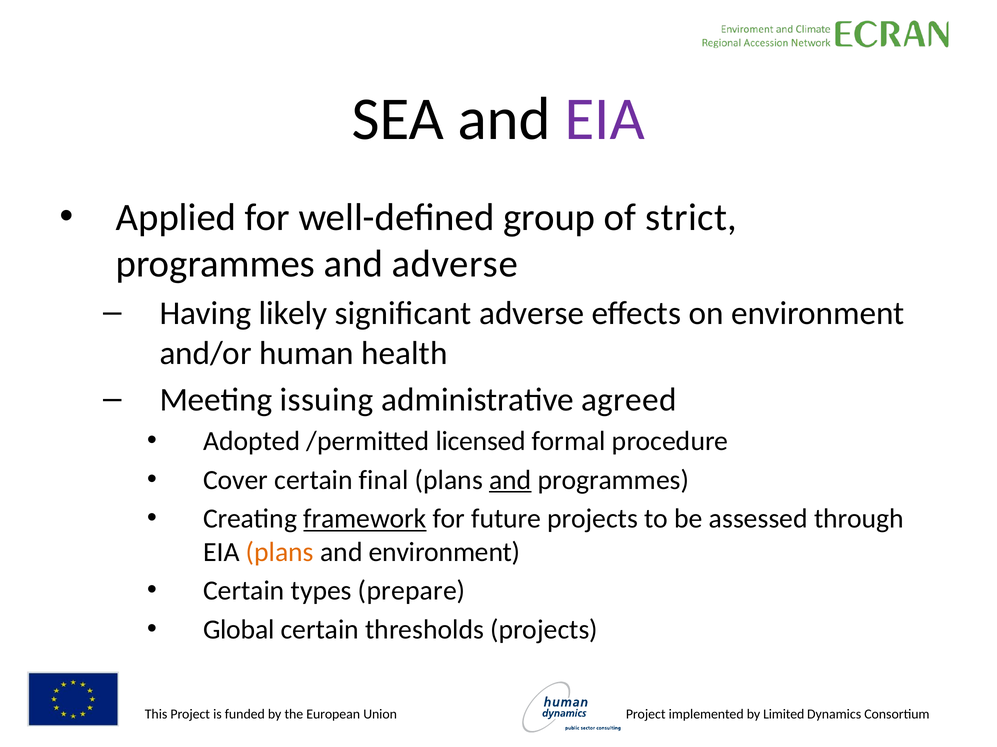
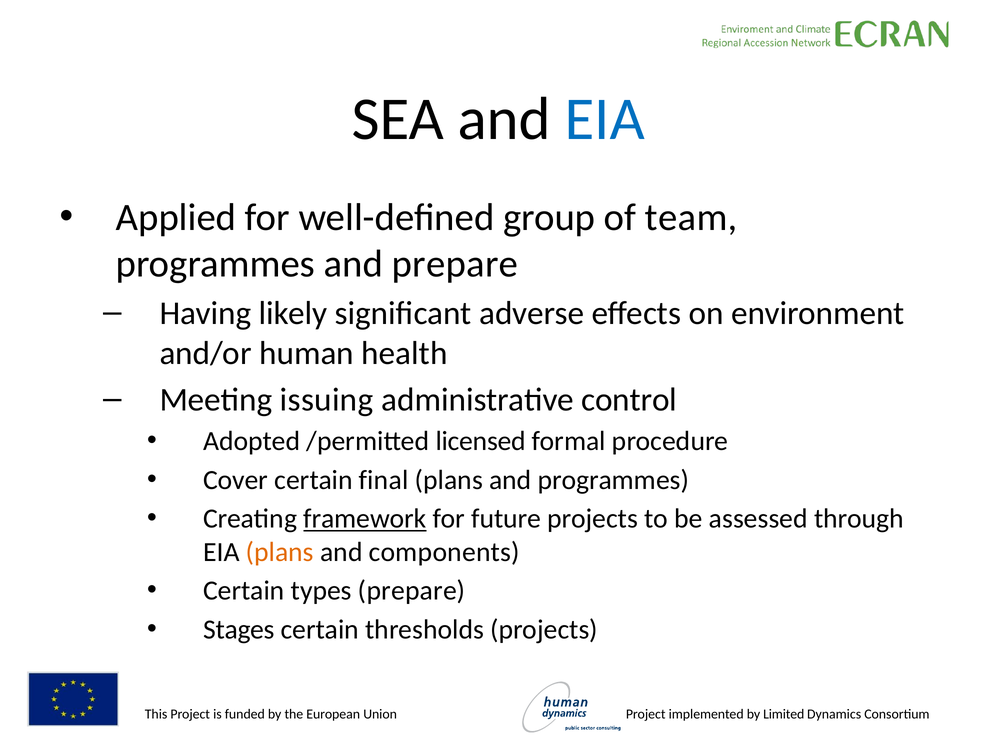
EIA colour: purple -> blue (605, 120)
strict: strict -> team (691, 218)
and adverse: adverse -> prepare (455, 264)
agreed: agreed -> control (629, 400)
and underline: present -> none (510, 480)
and environment: environment -> components (444, 553)
Global: Global -> Stages (239, 630)
